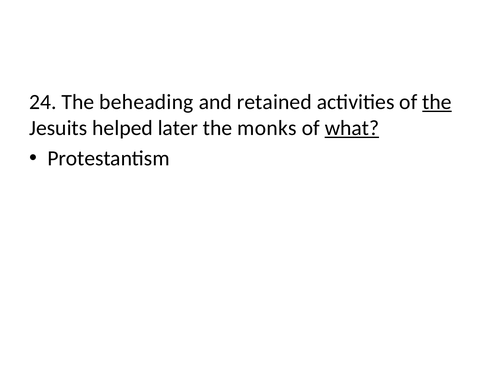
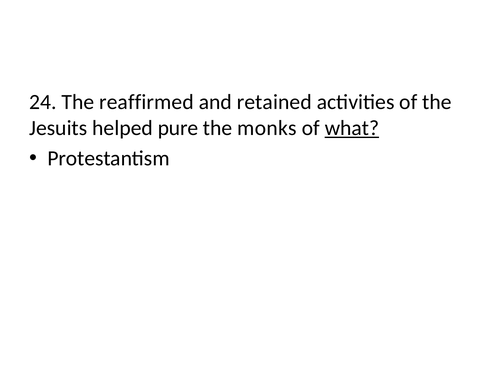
beheading: beheading -> reaffirmed (146, 102)
the underline: present -> none (437, 102)
later: later -> pure (178, 128)
